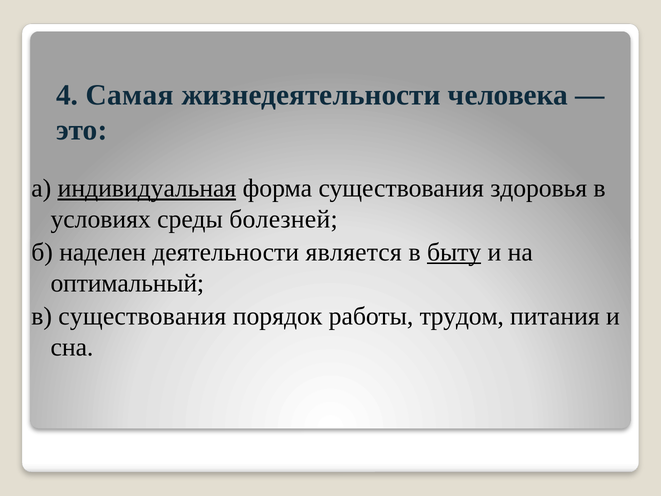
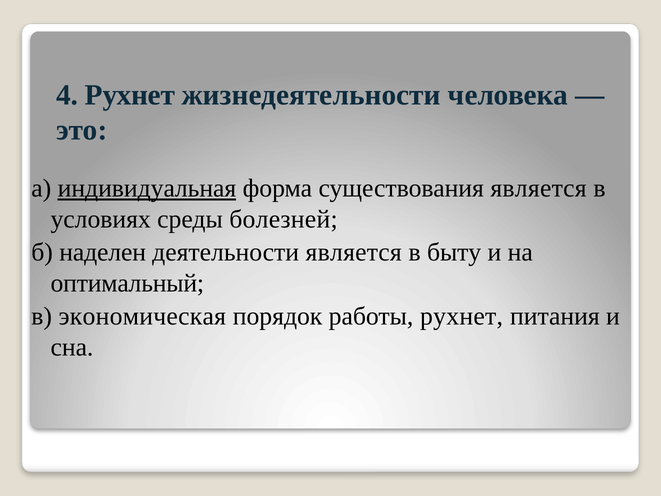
4 Самая: Самая -> Рухнет (130, 95)
существования здоровья: здоровья -> является (539, 188)
быту underline: present -> none (454, 252)
в существования: существования -> экономическая (142, 316)
работы трудом: трудом -> рухнет (462, 316)
